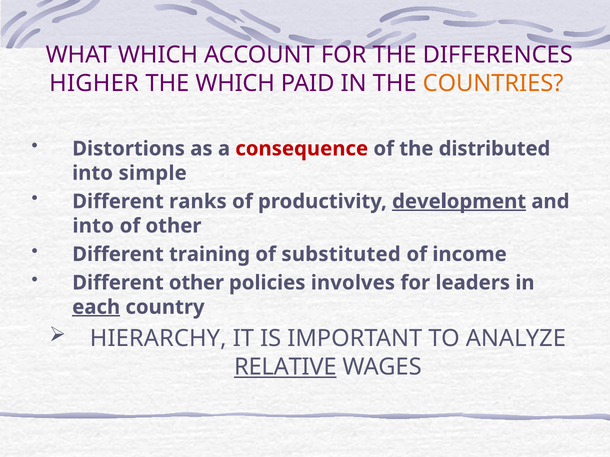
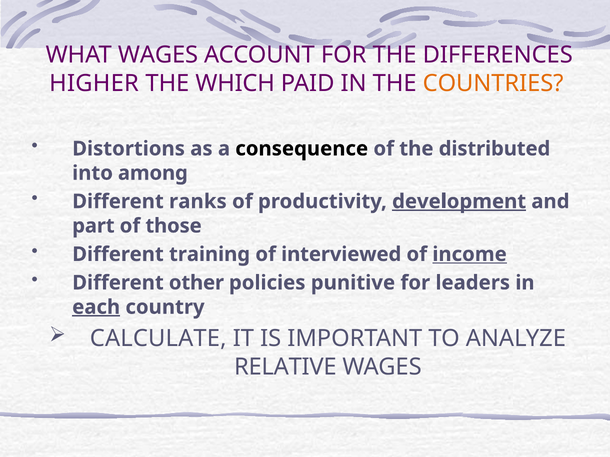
WHAT WHICH: WHICH -> WAGES (158, 55)
consequence colour: red -> black (302, 149)
simple: simple -> among (153, 173)
into: into -> part (93, 226)
of other: other -> those (174, 226)
substituted: substituted -> interviewed (341, 255)
income underline: none -> present (470, 255)
involves: involves -> punitive (353, 283)
HIERARCHY: HIERARCHY -> CALCULATE (158, 339)
RELATIVE underline: present -> none (285, 367)
